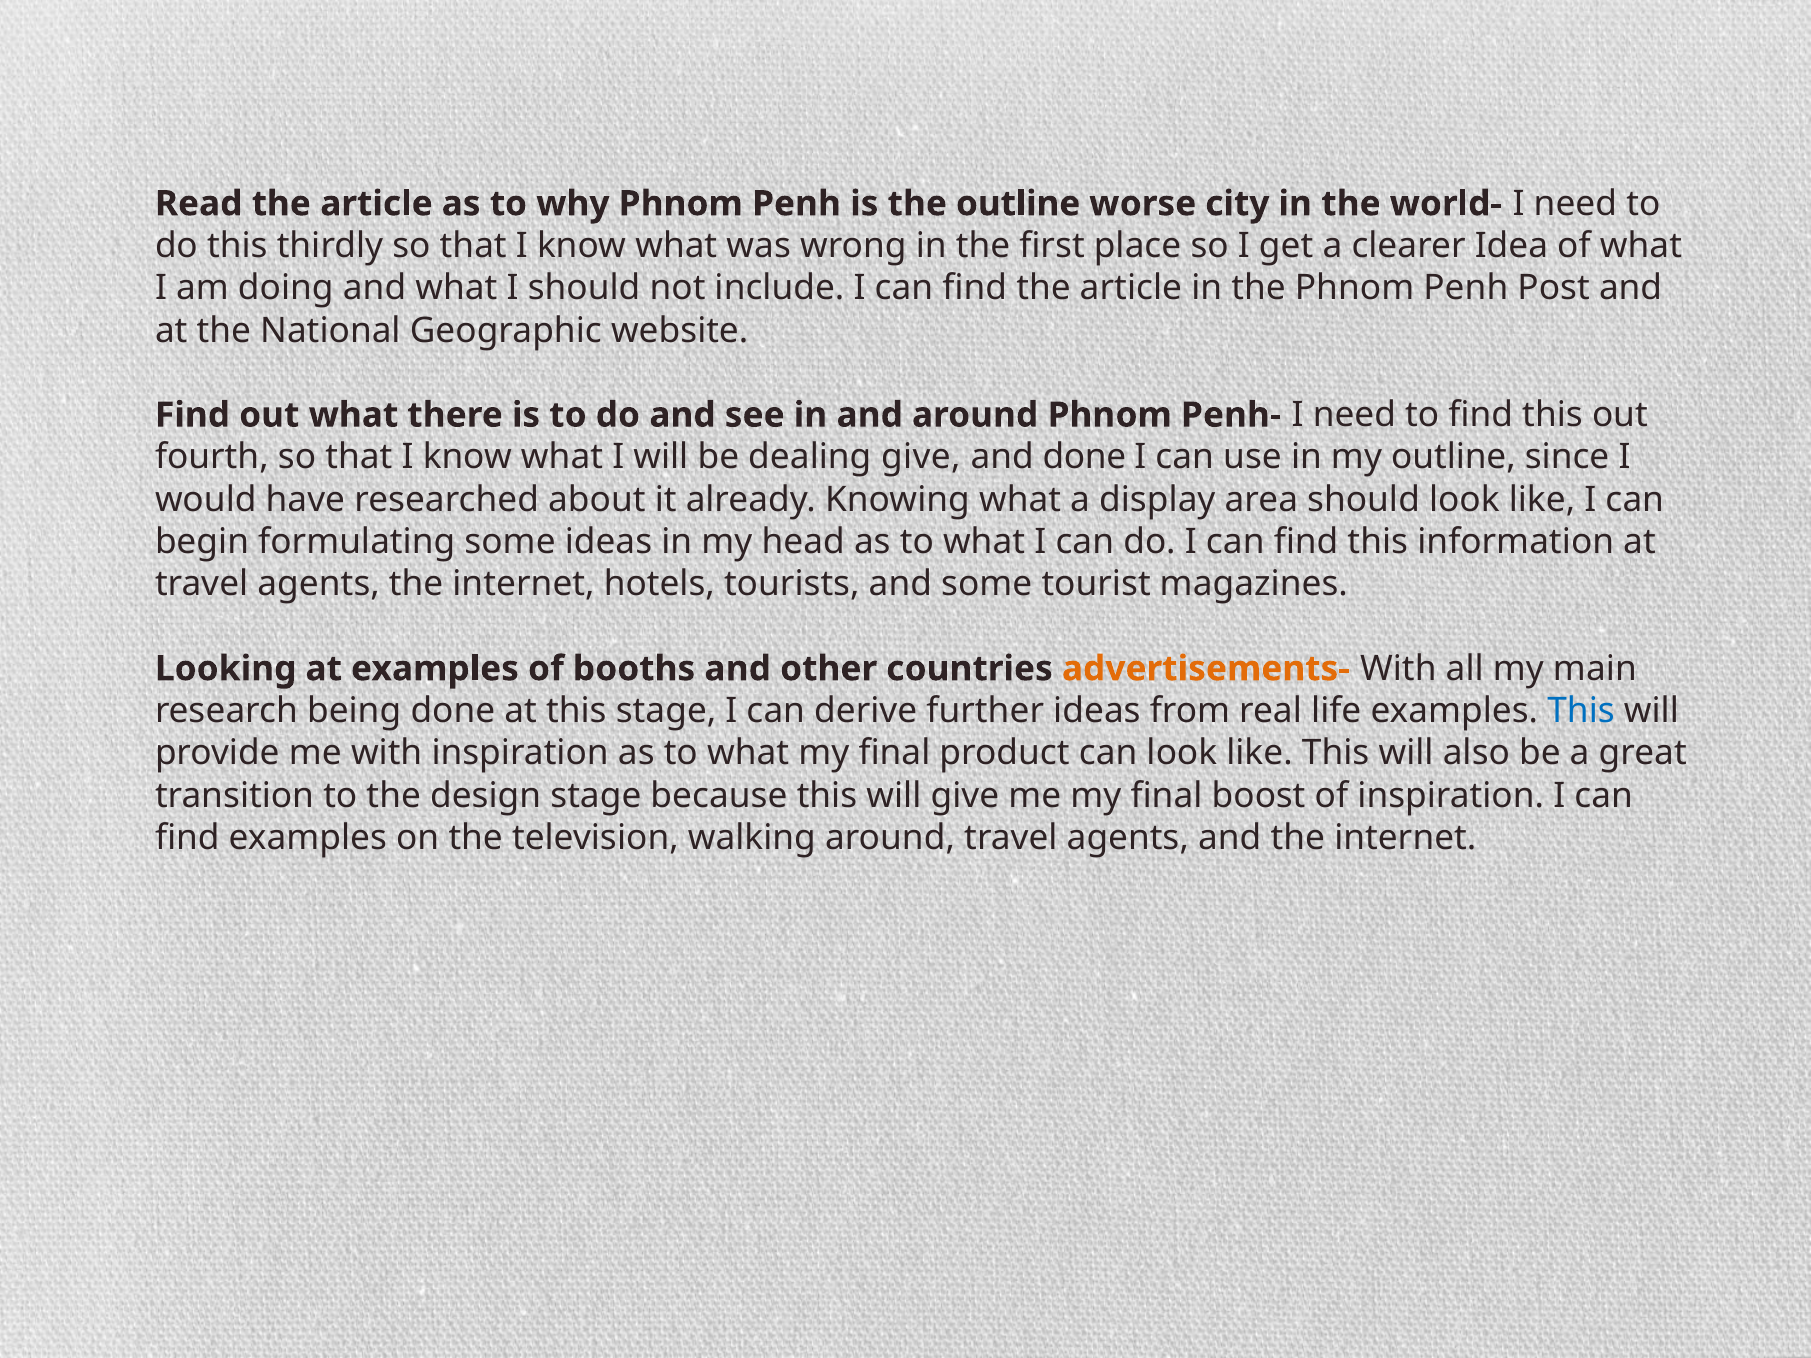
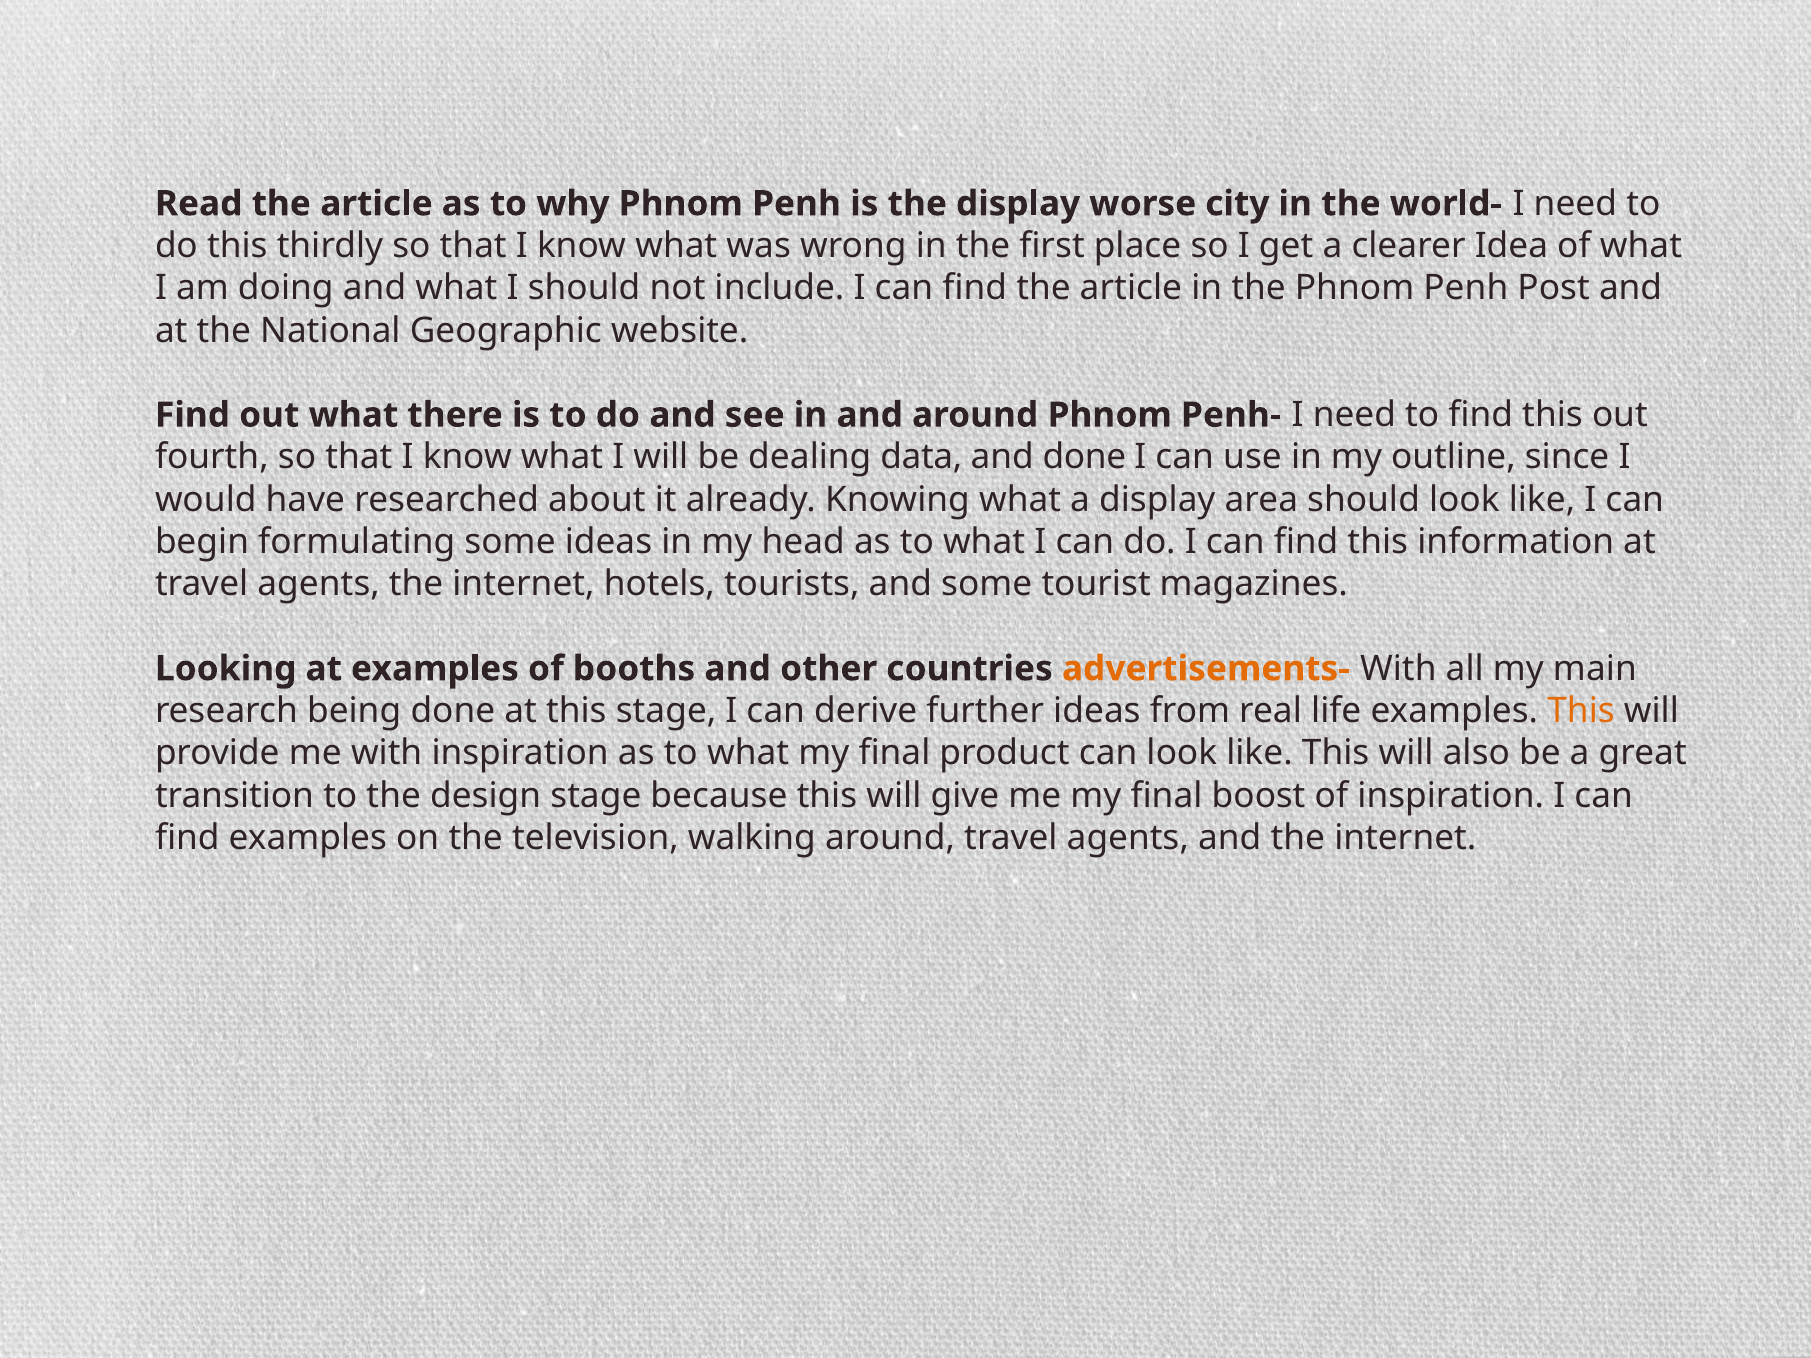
the outline: outline -> display (1018, 204)
dealing give: give -> data (921, 457)
This colour: blue -> orange (1581, 711)
